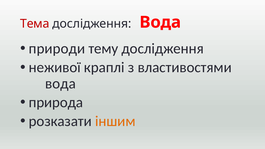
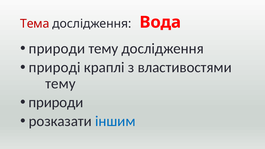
неживої: неживої -> природі (55, 67)
вода: вода -> тему (60, 84)
природа: природа -> природи (56, 102)
іншим colour: orange -> blue (115, 121)
